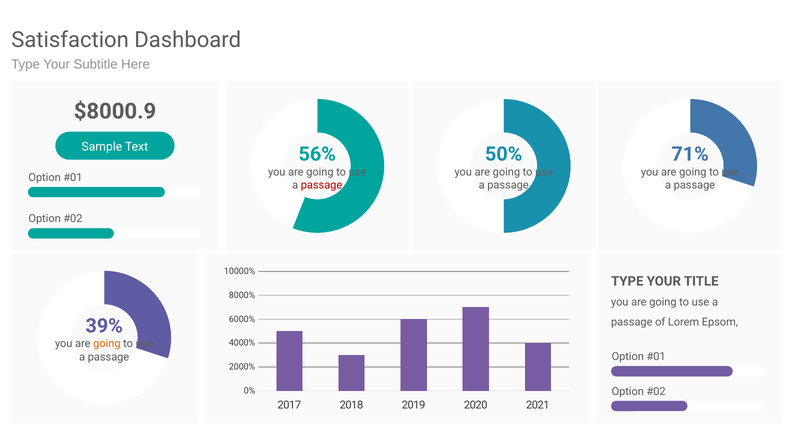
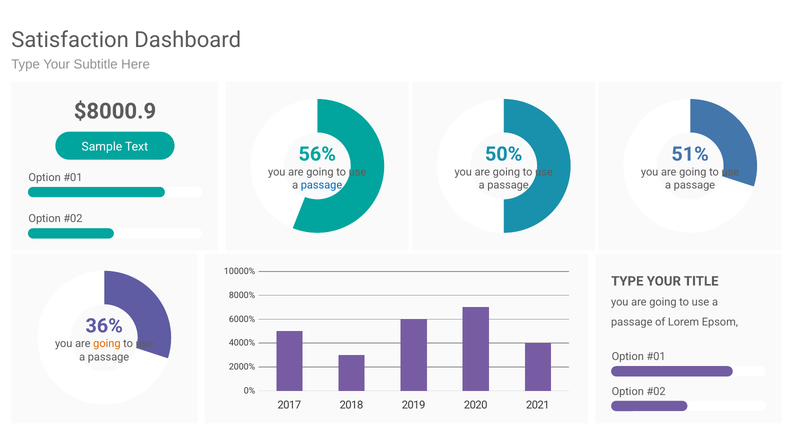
71%: 71% -> 51% (690, 154)
passage colour: red -> blue (322, 185)
39%: 39% -> 36% (104, 326)
